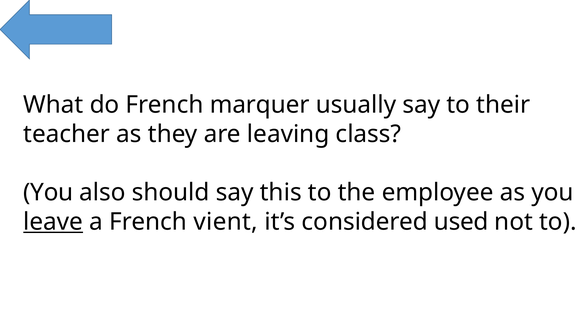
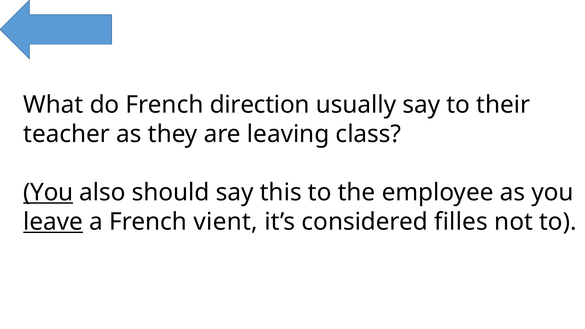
marquer: marquer -> direction (260, 105)
You underline: none -> present (48, 193)
used: used -> filles (461, 222)
